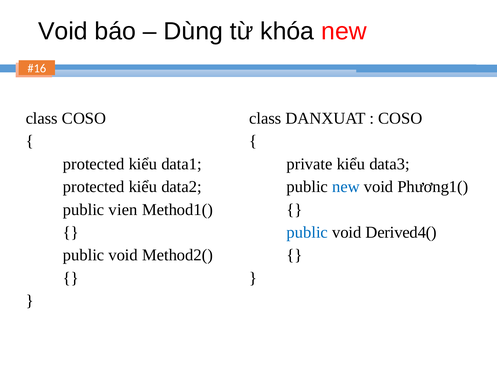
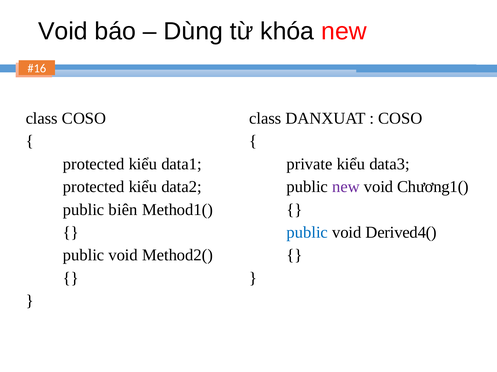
new colour: blue -> purple (346, 187)
Phương1(: Phương1( -> Chương1( (433, 187)
vien: vien -> biên (123, 210)
